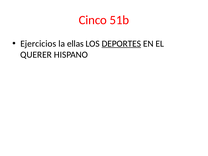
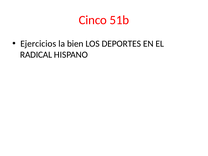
ellas: ellas -> bien (75, 44)
DEPORTES underline: present -> none (121, 44)
QUERER: QUERER -> RADICAL (36, 55)
